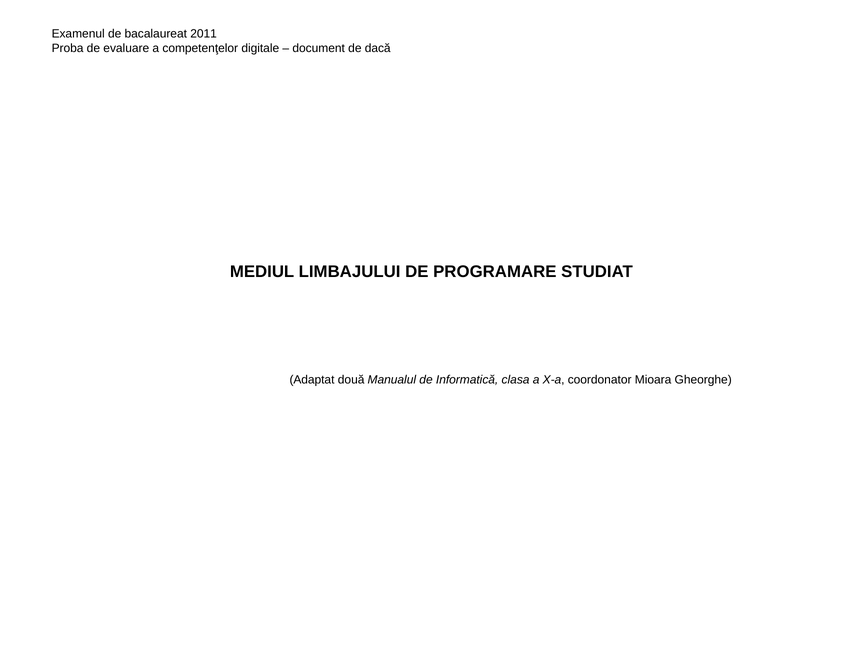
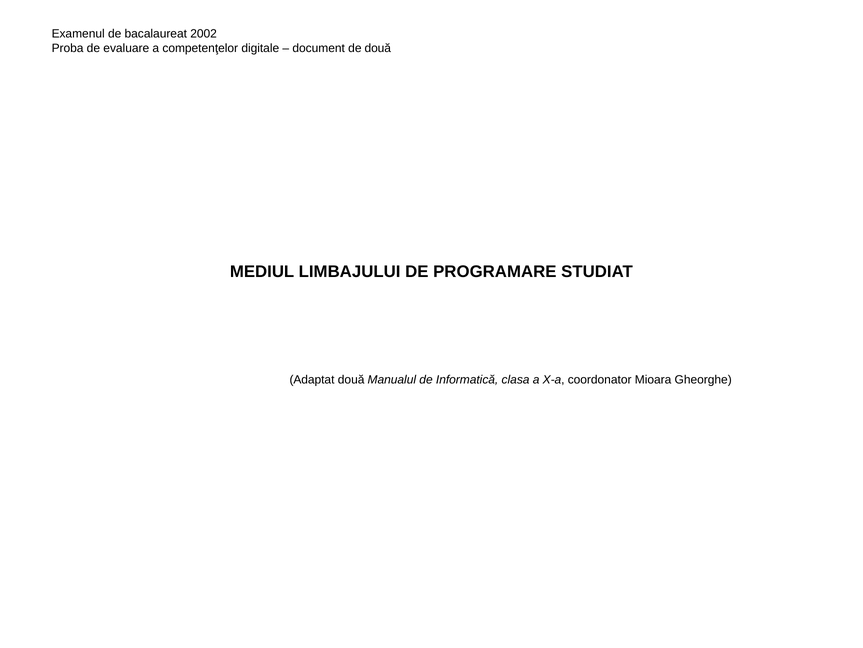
2011: 2011 -> 2002 (204, 34)
de dacă: dacă -> două (378, 48)
